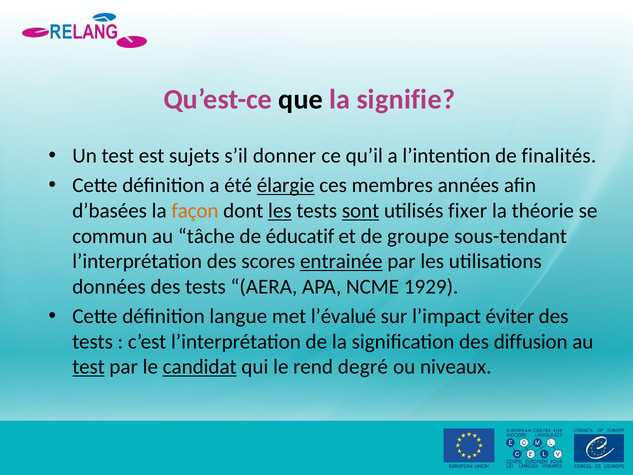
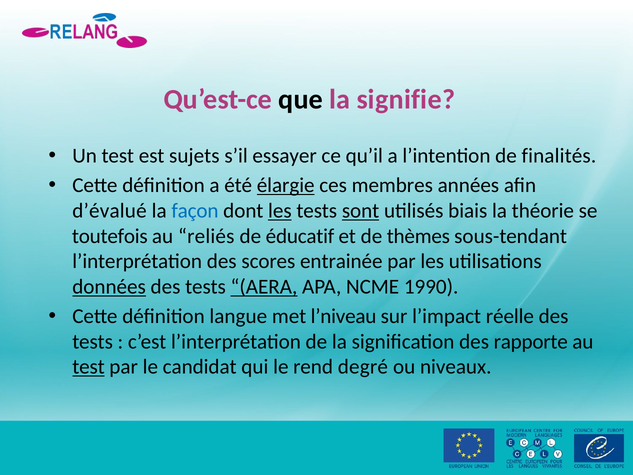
donner: donner -> essayer (285, 156)
d’basées: d’basées -> d’évalué (109, 211)
façon colour: orange -> blue (195, 211)
fixer: fixer -> biais (468, 211)
commun: commun -> toutefois (110, 236)
tâche: tâche -> reliés (206, 236)
groupe: groupe -> thèmes (418, 236)
entrainée underline: present -> none (341, 261)
données underline: none -> present (109, 287)
AERA underline: none -> present (264, 287)
1929: 1929 -> 1990 (431, 287)
l’évalué: l’évalué -> l’niveau (344, 316)
éviter: éviter -> réelle (510, 316)
diffusion: diffusion -> rapporte (531, 342)
candidat underline: present -> none (200, 367)
